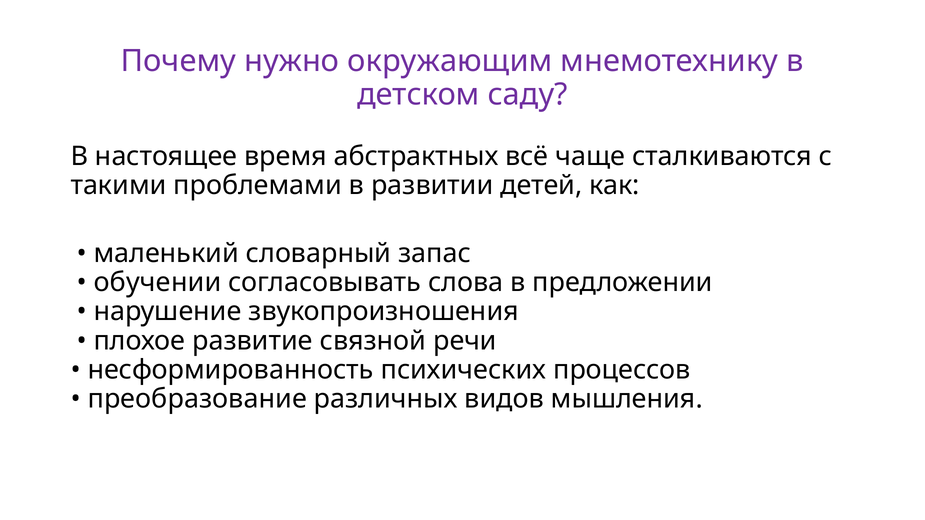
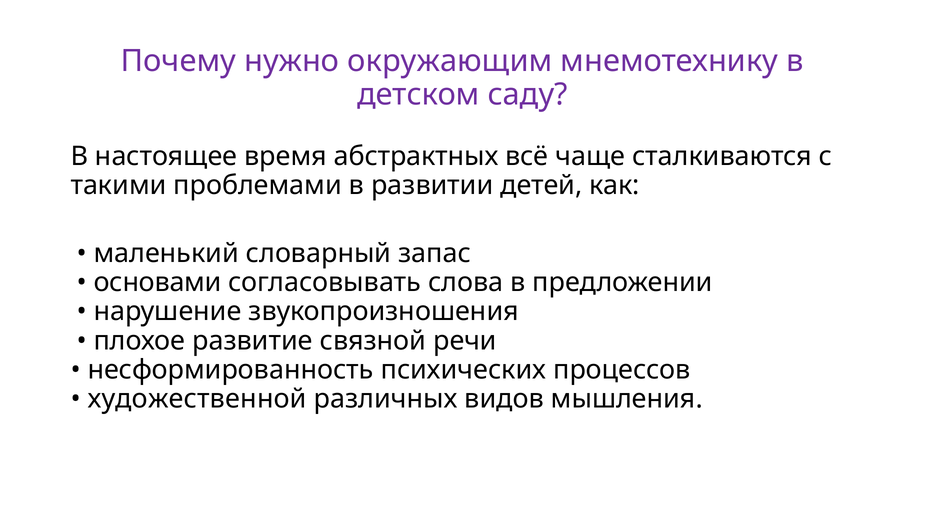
обучении: обучении -> основами (158, 283)
преобразование: преобразование -> художественной (197, 399)
